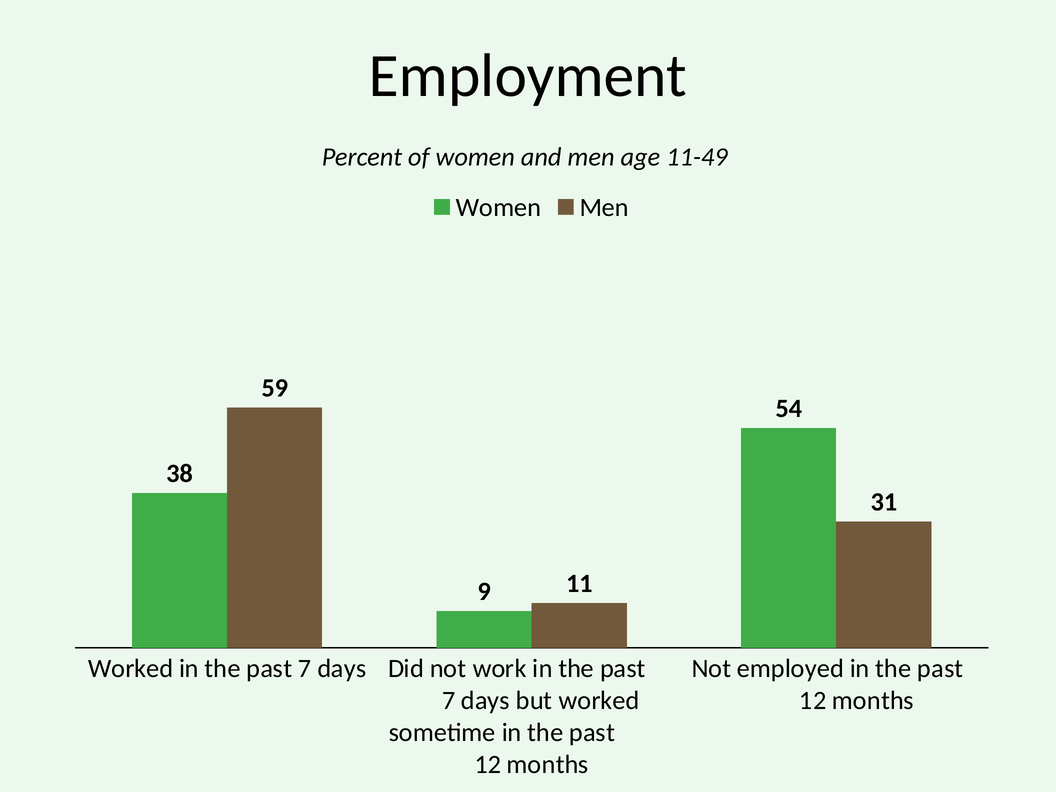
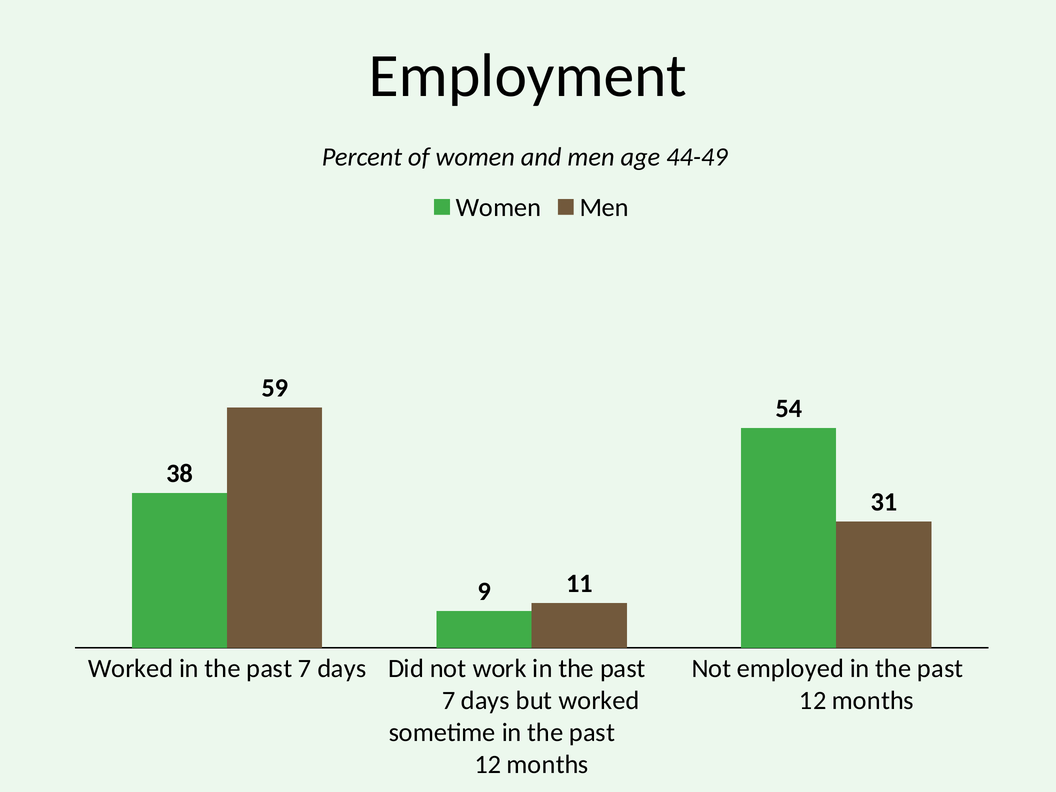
11-49: 11-49 -> 44-49 (697, 157)
